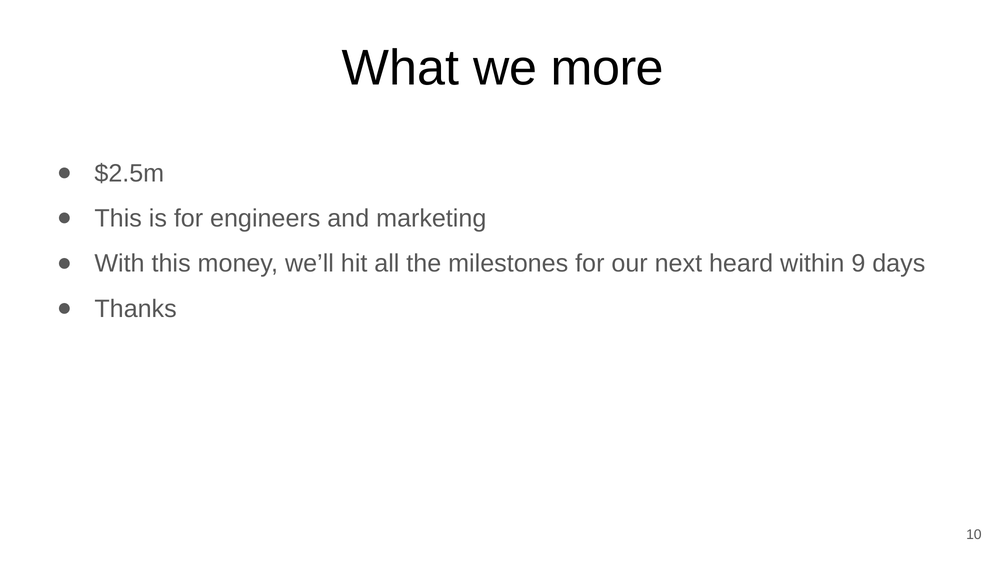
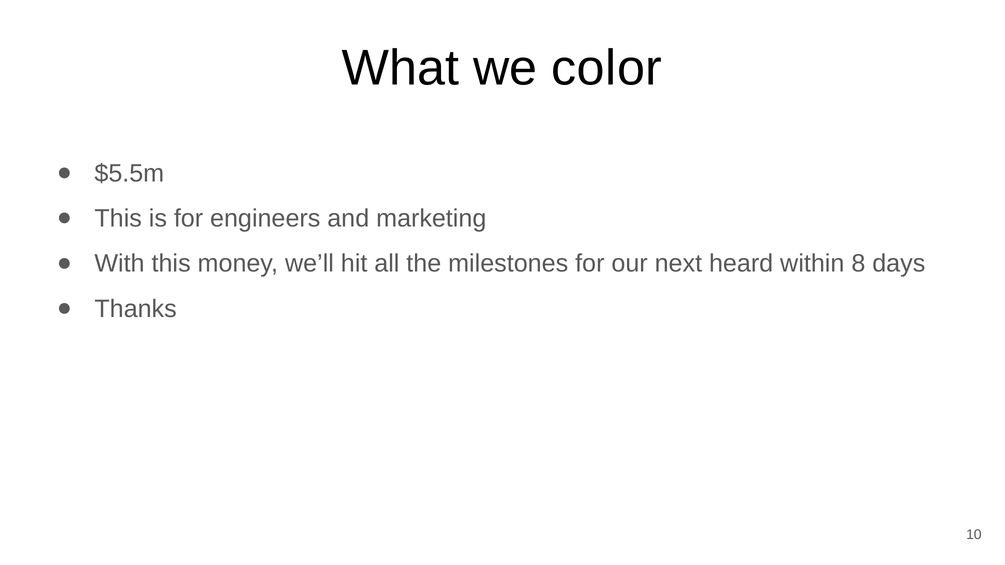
more: more -> color (607, 68)
$2.5m: $2.5m -> $5.5m (129, 173)
9: 9 -> 8 (858, 264)
